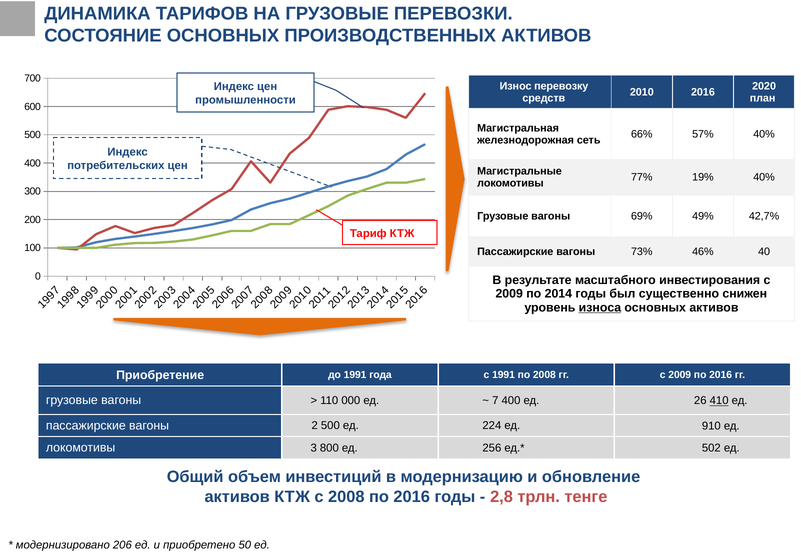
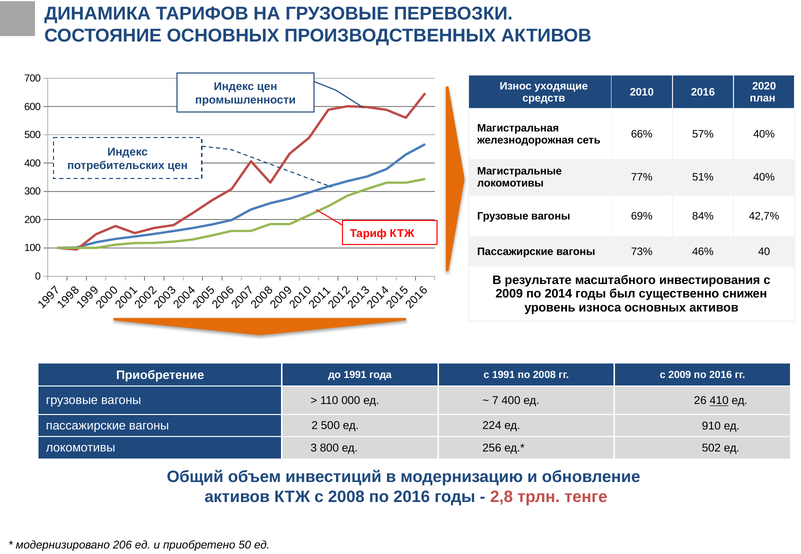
перевозку: перевозку -> уходящие (561, 86)
19%: 19% -> 51% (703, 178)
49%: 49% -> 84% (703, 216)
износа underline: present -> none (600, 308)
